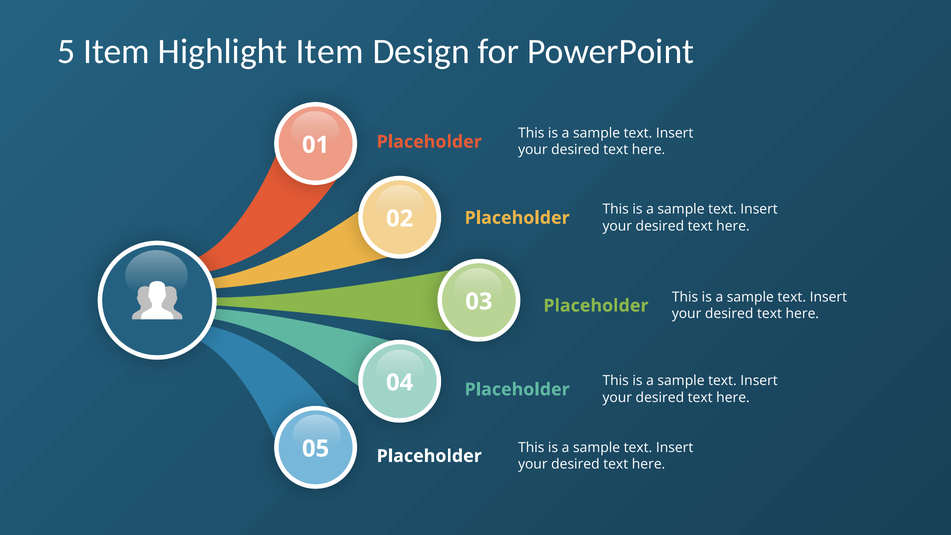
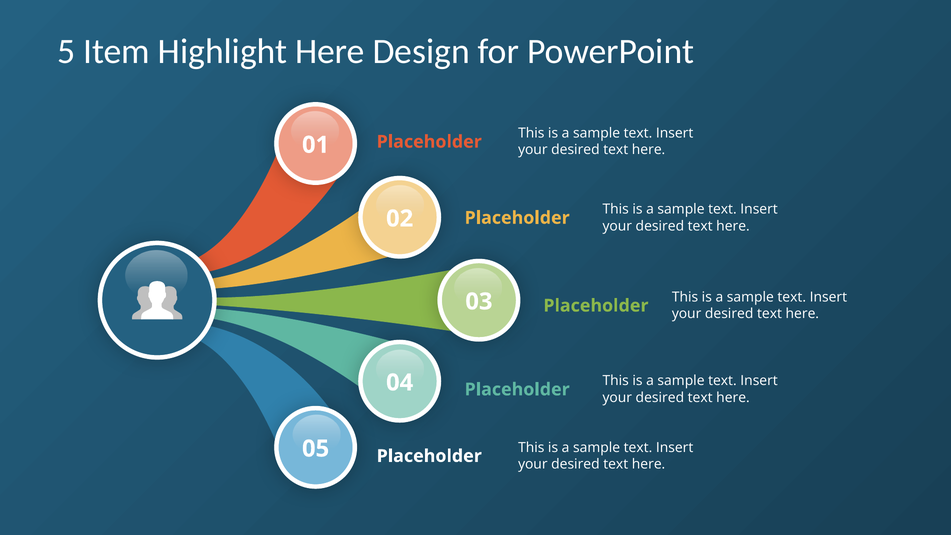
Highlight Item: Item -> Here (330, 52)
